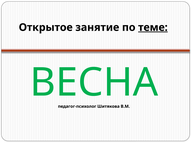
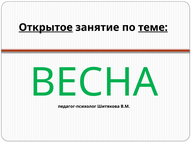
Открытое underline: none -> present (46, 27)
